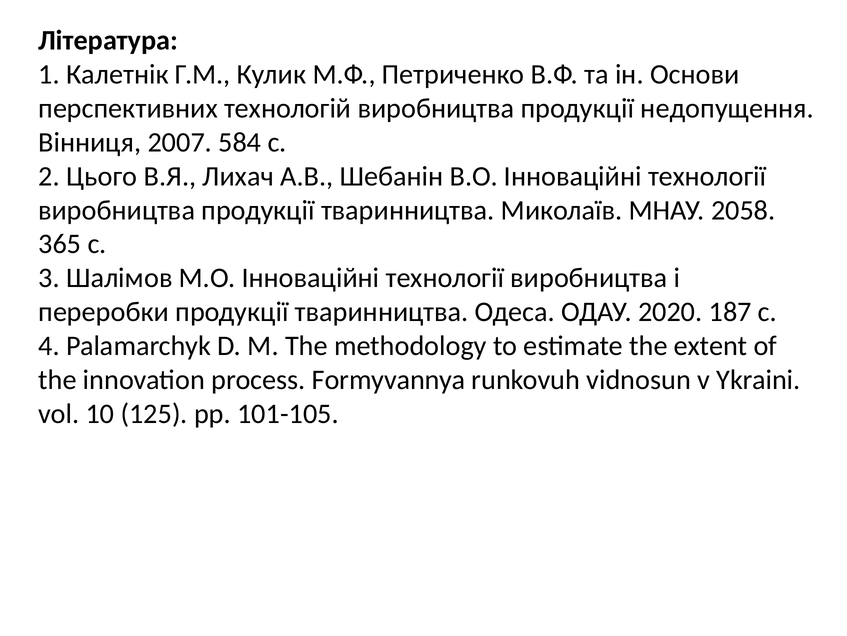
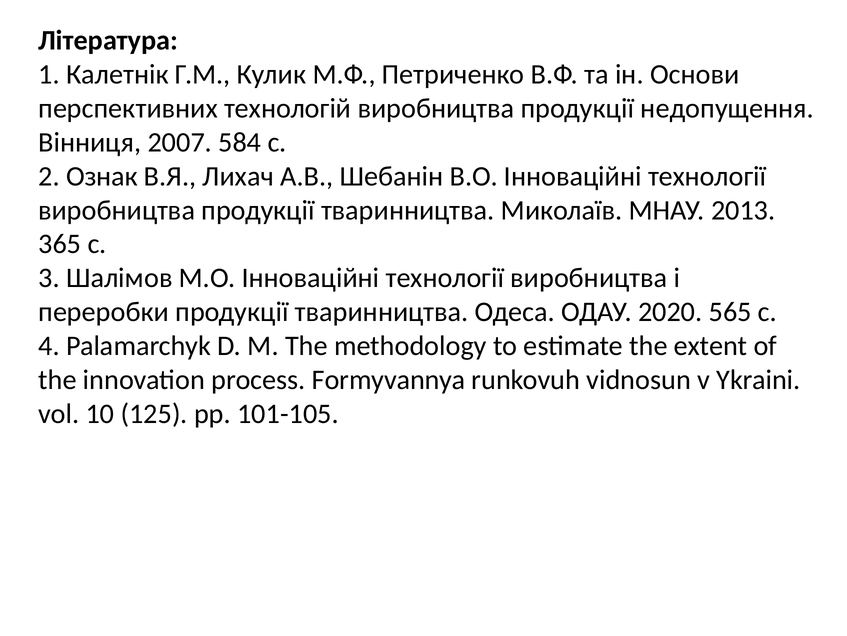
Цього: Цього -> Ознак (102, 176)
2058: 2058 -> 2013 (743, 210)
187: 187 -> 565 (730, 312)
